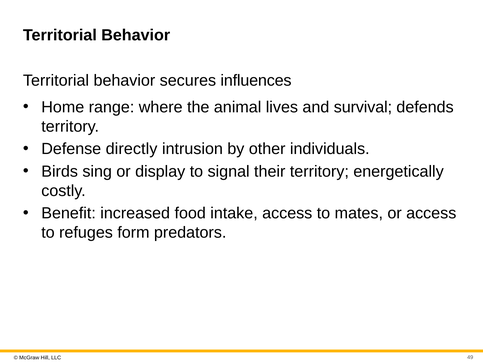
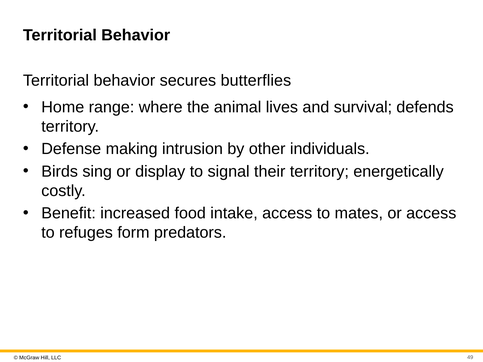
influences: influences -> butterflies (256, 81)
directly: directly -> making (132, 149)
